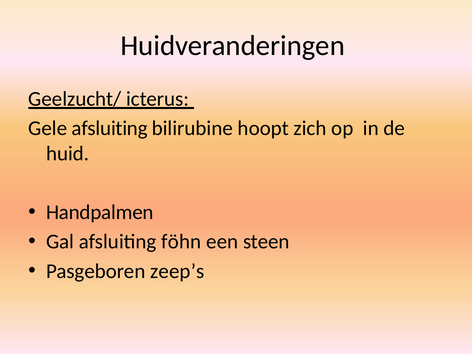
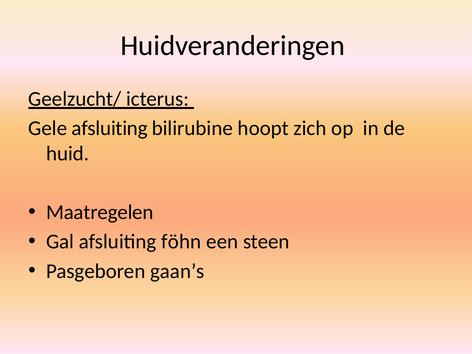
Handpalmen: Handpalmen -> Maatregelen (100, 212)
zeep’s: zeep’s -> gaan’s (177, 271)
